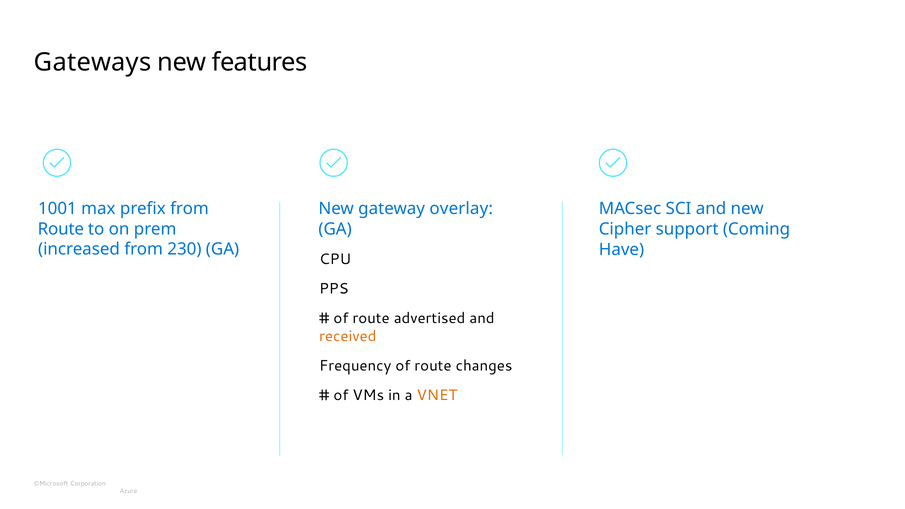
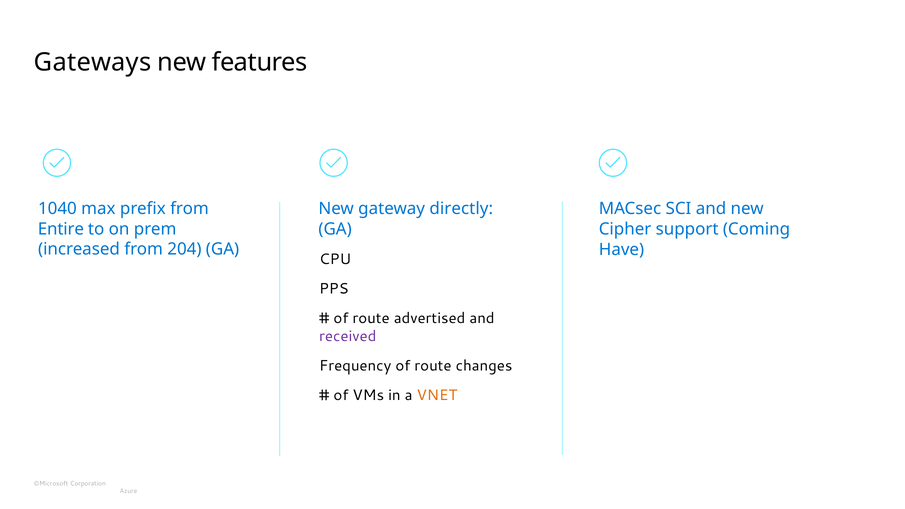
1001: 1001 -> 1040 (57, 209)
overlay: overlay -> directly (461, 209)
Route: Route -> Entire (61, 229)
230: 230 -> 204 (184, 249)
received colour: orange -> purple (348, 336)
